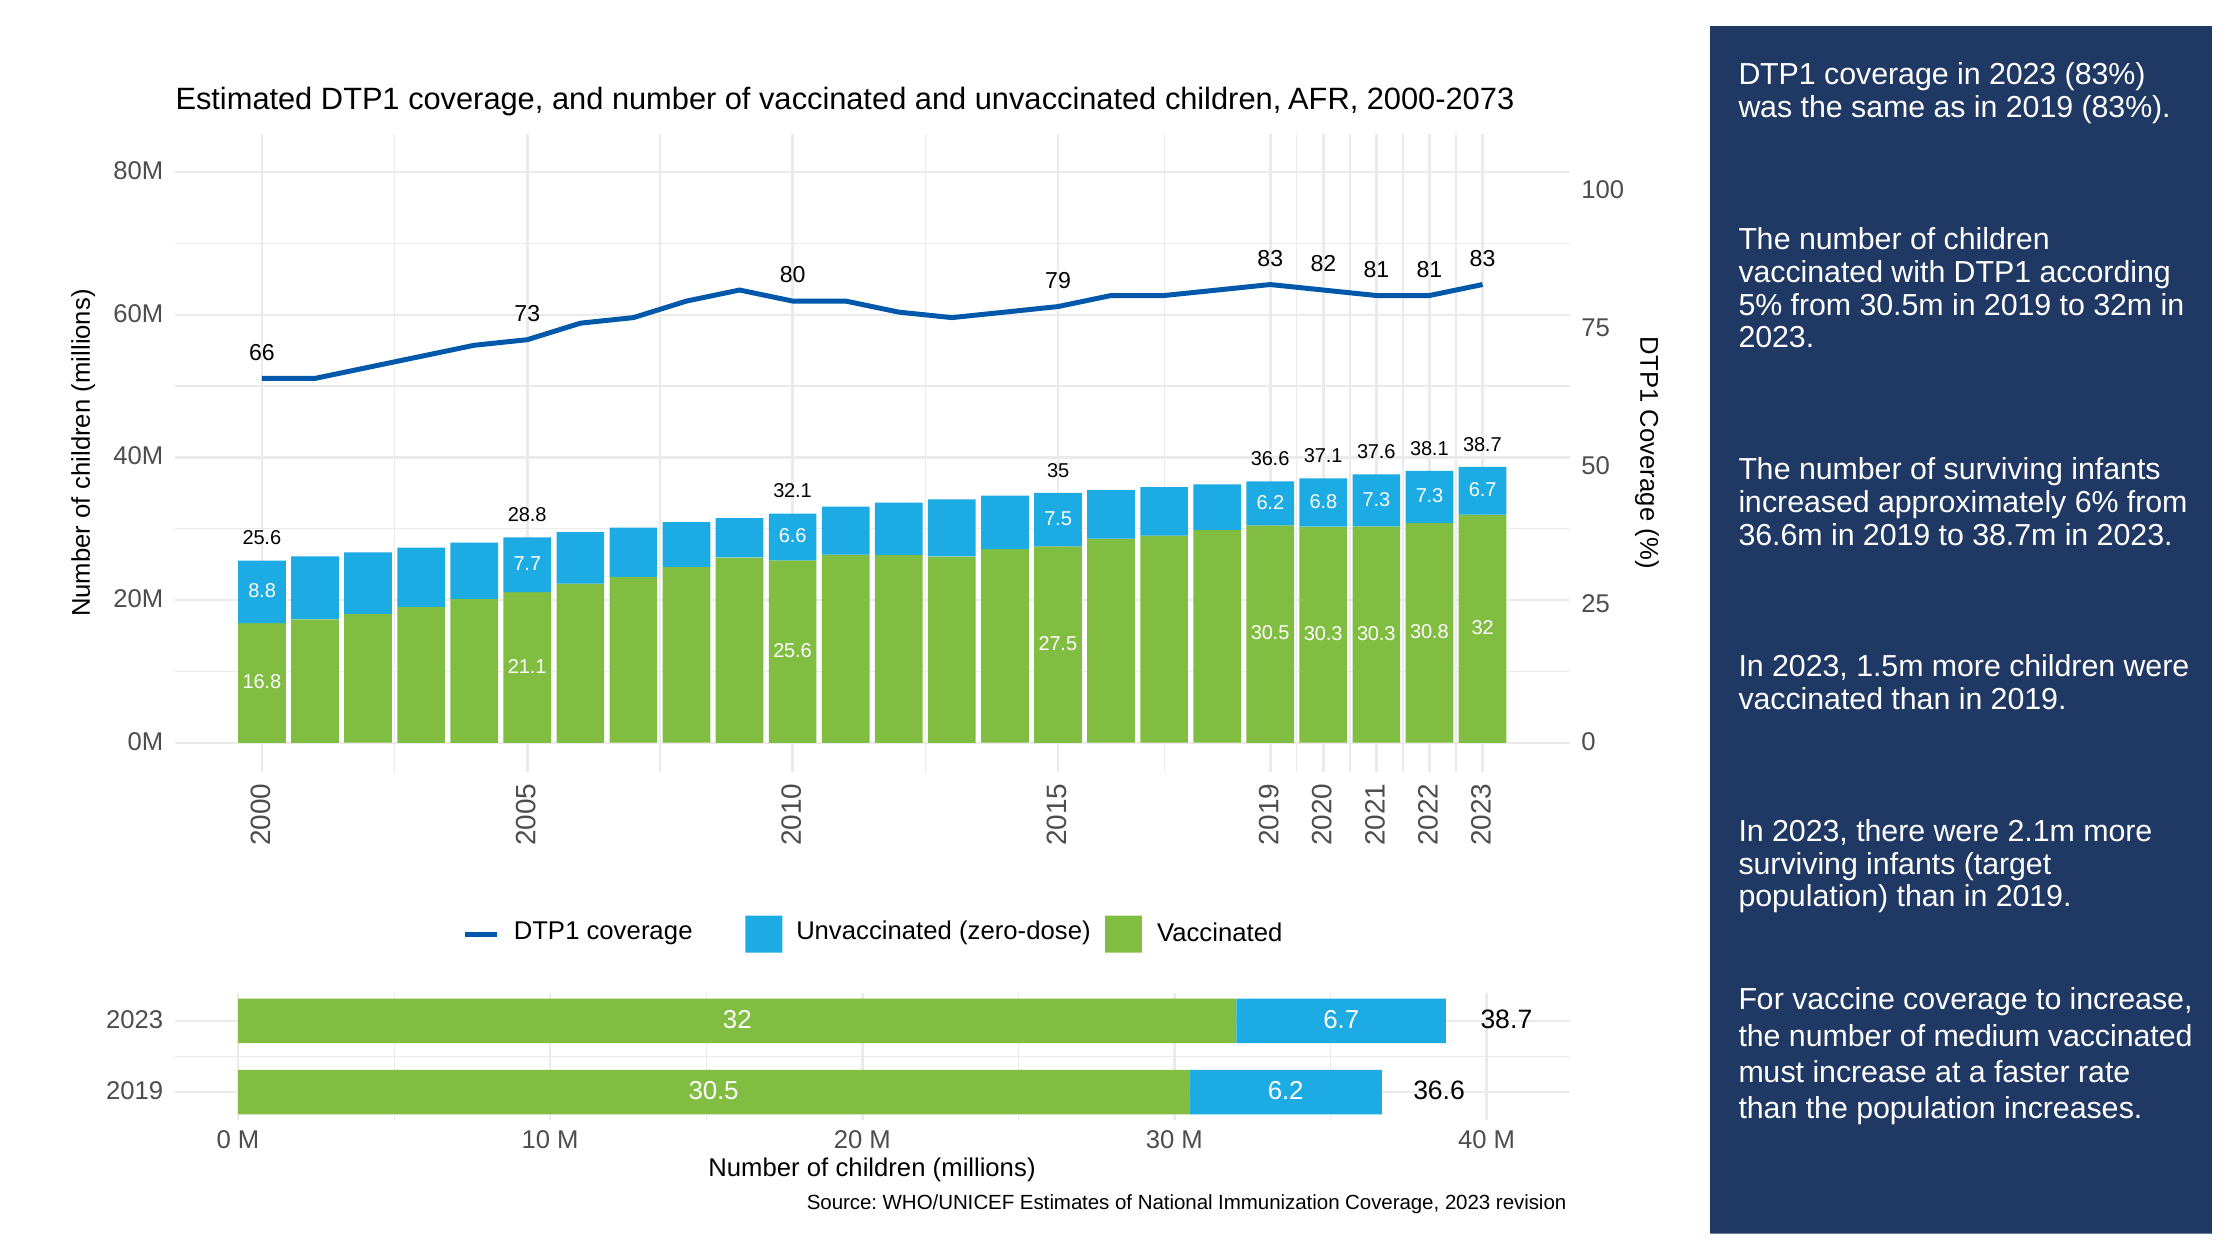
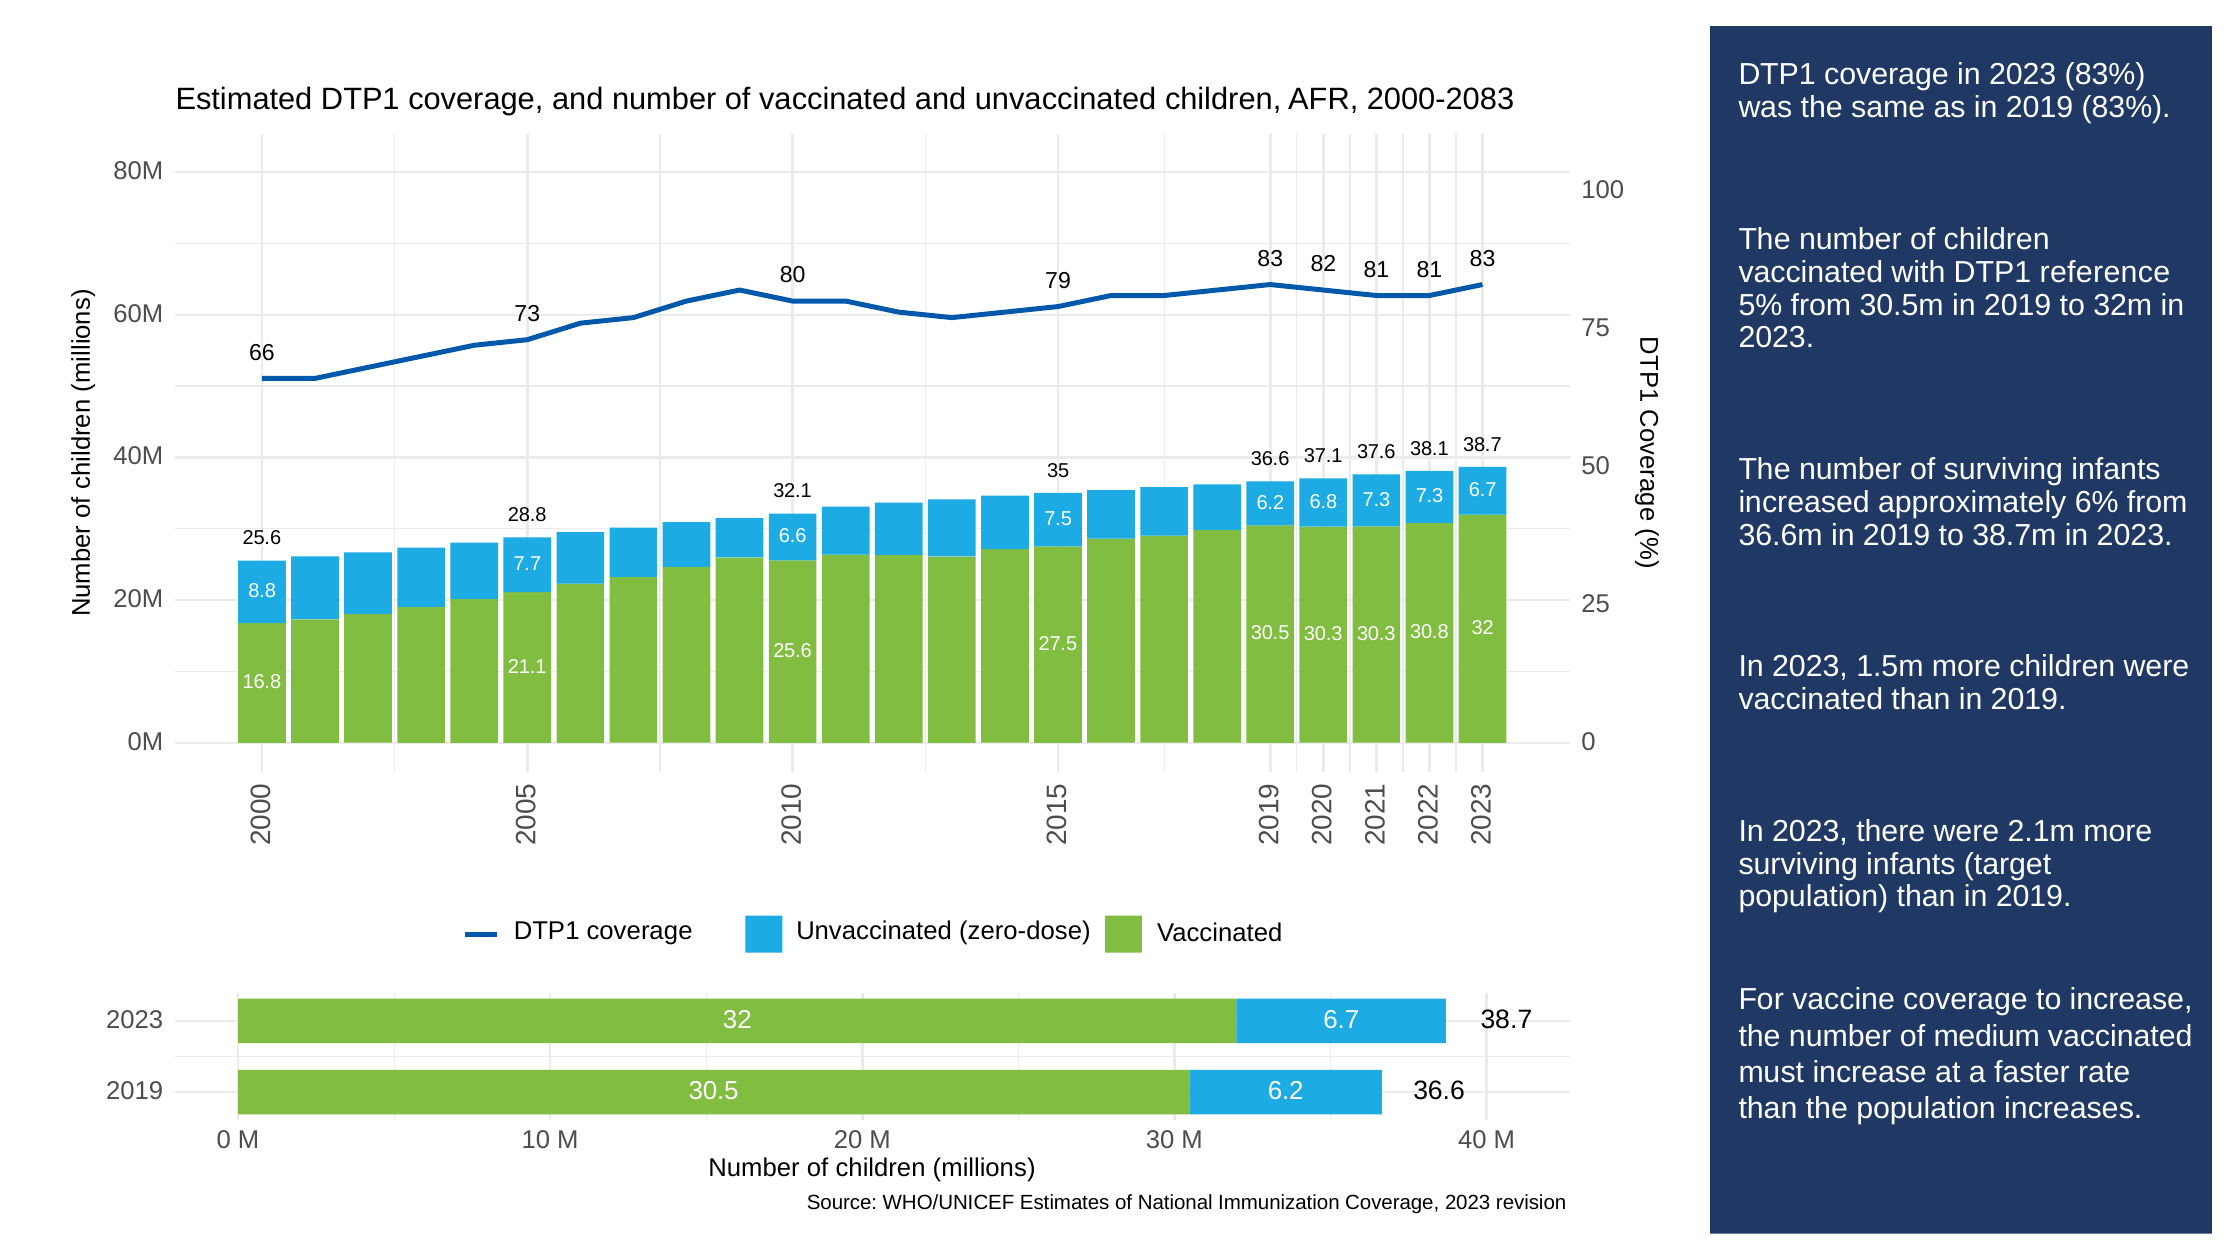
2000-2073: 2000-2073 -> 2000-2083 (1440, 99)
according: according -> reference (2105, 272)
